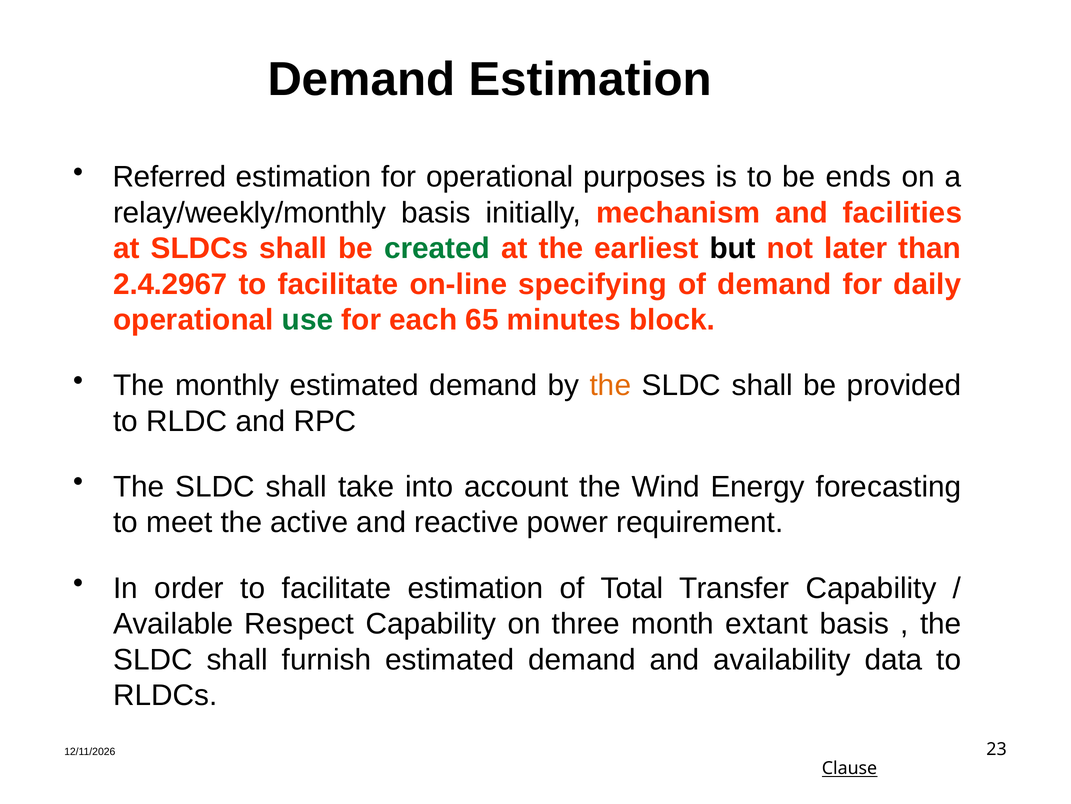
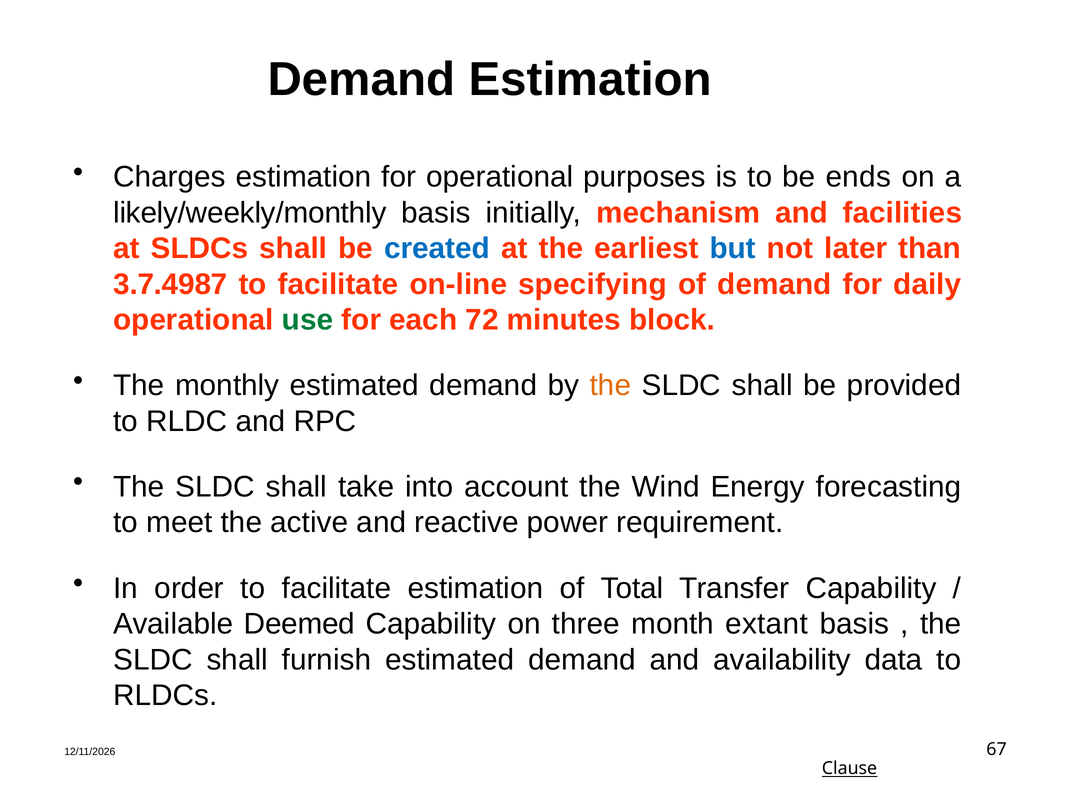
Referred: Referred -> Charges (169, 177)
relay/weekly/monthly: relay/weekly/monthly -> likely/weekly/monthly (250, 213)
created colour: green -> blue (437, 248)
but colour: black -> blue (733, 248)
2.4.2967: 2.4.2967 -> 3.7.4987 (170, 284)
65: 65 -> 72 (482, 320)
Respect: Respect -> Deemed (299, 623)
23: 23 -> 67 (997, 749)
